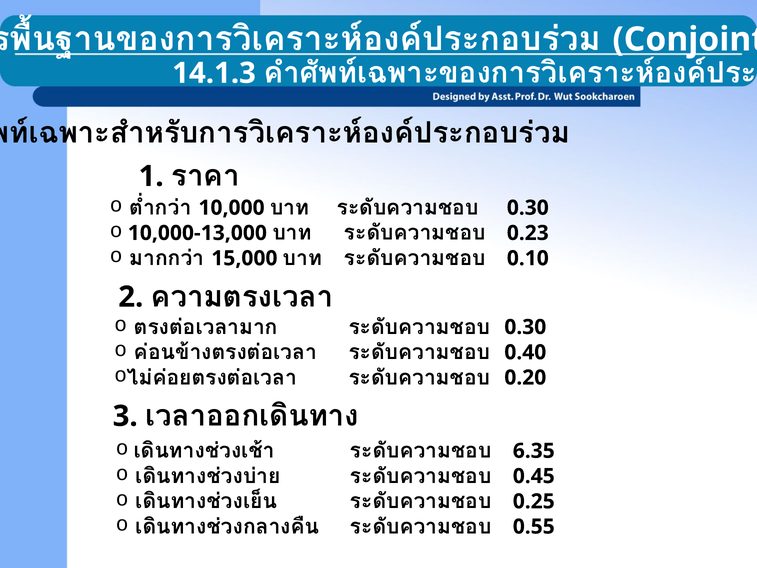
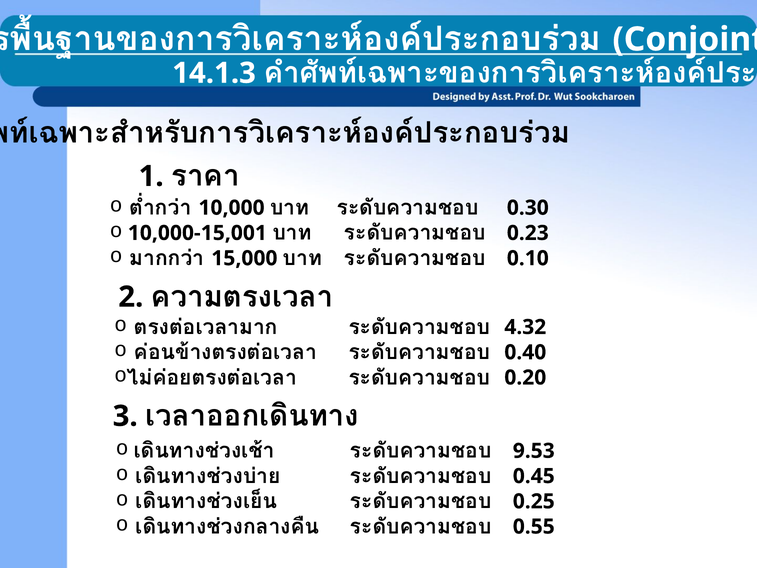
10,000-13,000: 10,000-13,000 -> 10,000-15,001 (197, 233)
0.30: 0.30 -> 4.32 (525, 327)
6.35: 6.35 -> 9.53 (534, 451)
